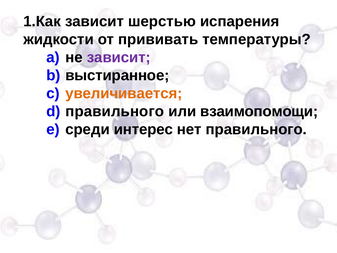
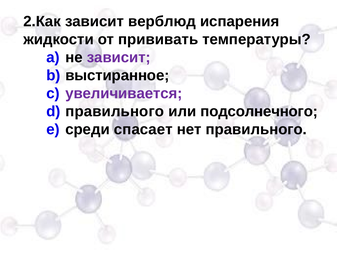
1.Как: 1.Как -> 2.Как (42, 21)
шерстью: шерстью -> верблюд (162, 21)
увеличивается colour: orange -> purple (124, 93)
взаимопомощи: взаимопомощи -> подсолнечного (259, 111)
интерес: интерес -> спасает (143, 129)
